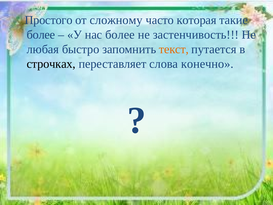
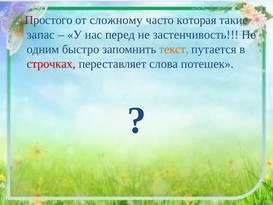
более: более -> запас (41, 35)
нас более: более -> перед (120, 35)
любая: любая -> одним (43, 49)
строчках colour: black -> red (51, 64)
конечно: конечно -> потешек (207, 64)
